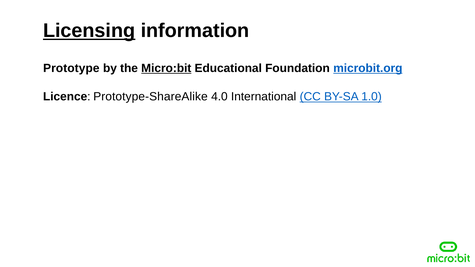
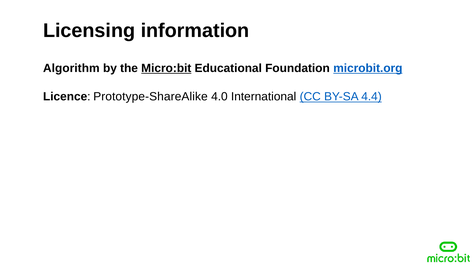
Licensing underline: present -> none (89, 31)
Prototype: Prototype -> Algorithm (71, 68)
1.0: 1.0 -> 4.4 (371, 97)
